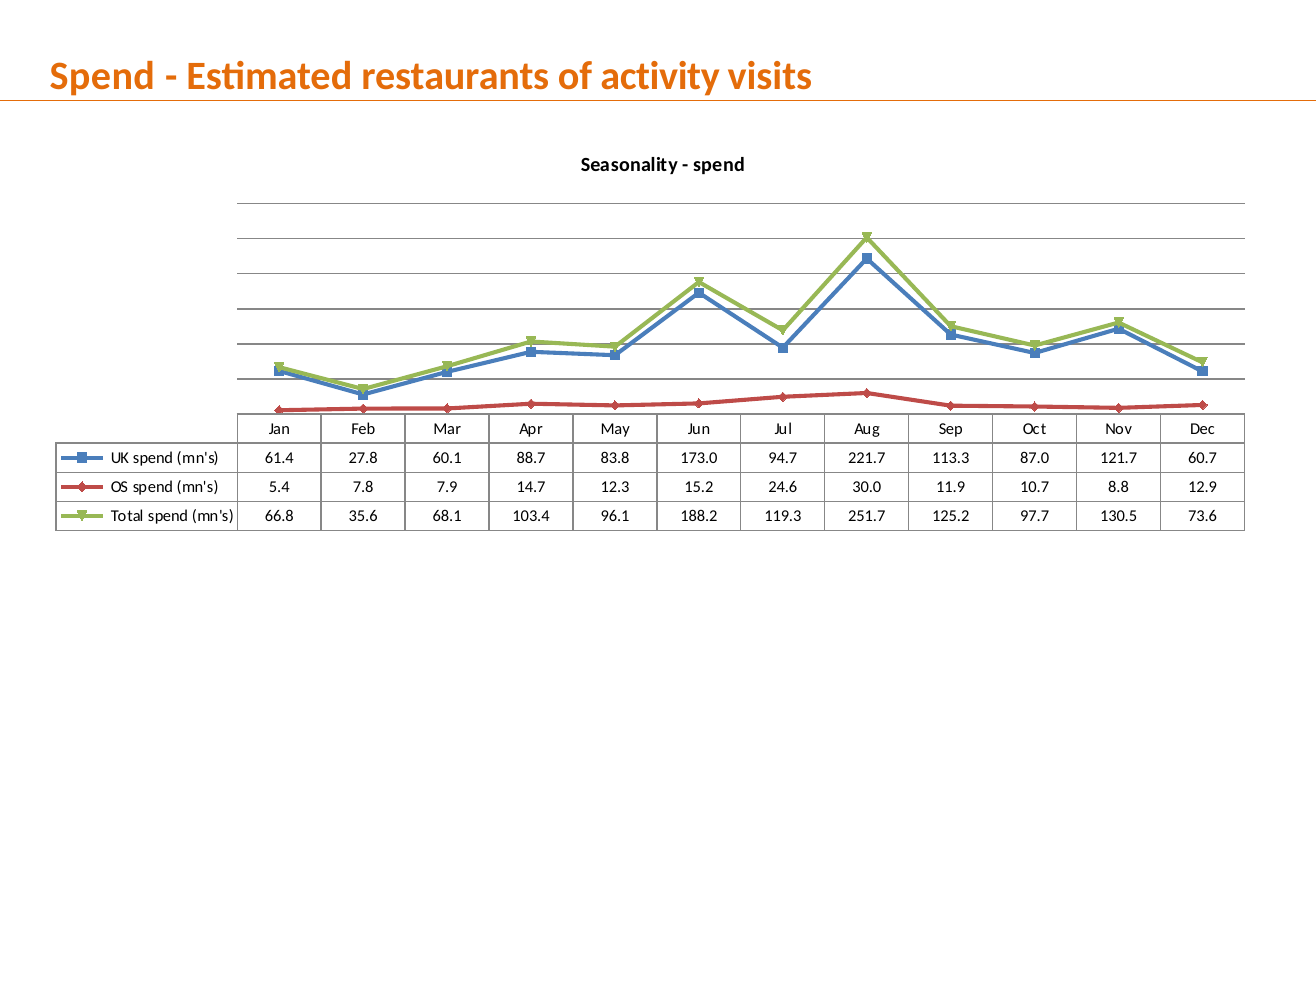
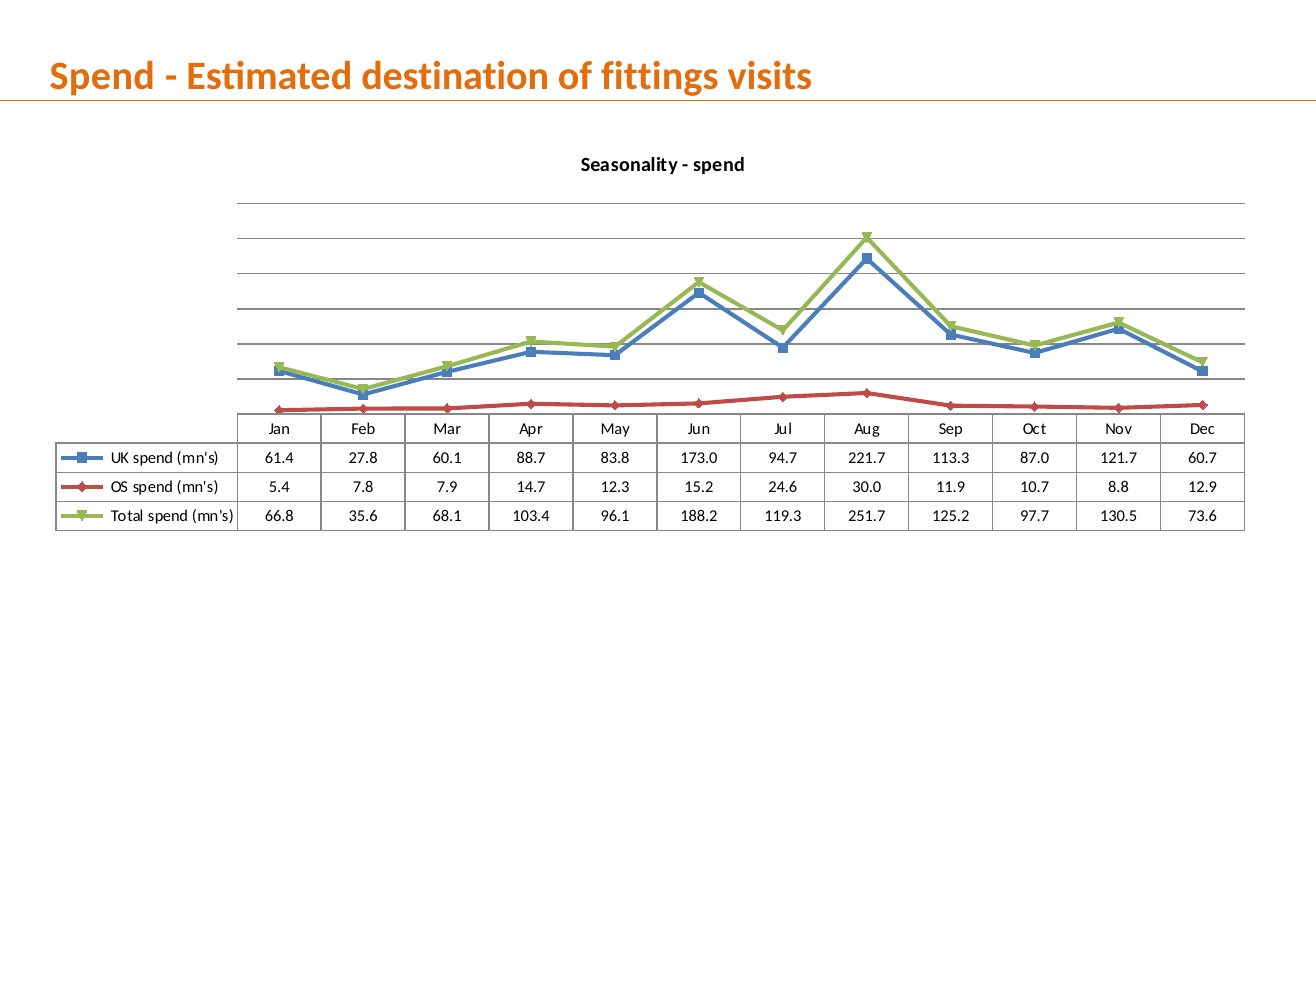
restaurants: restaurants -> destination (455, 76)
activity: activity -> fittings (660, 76)
